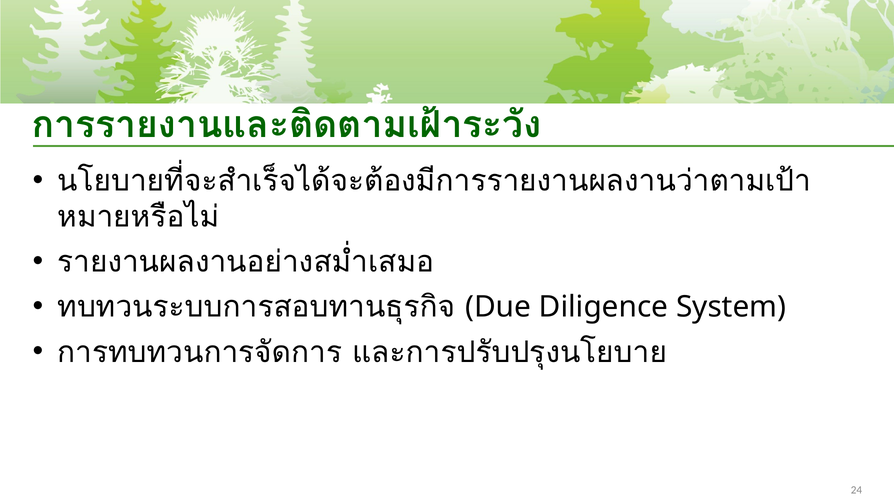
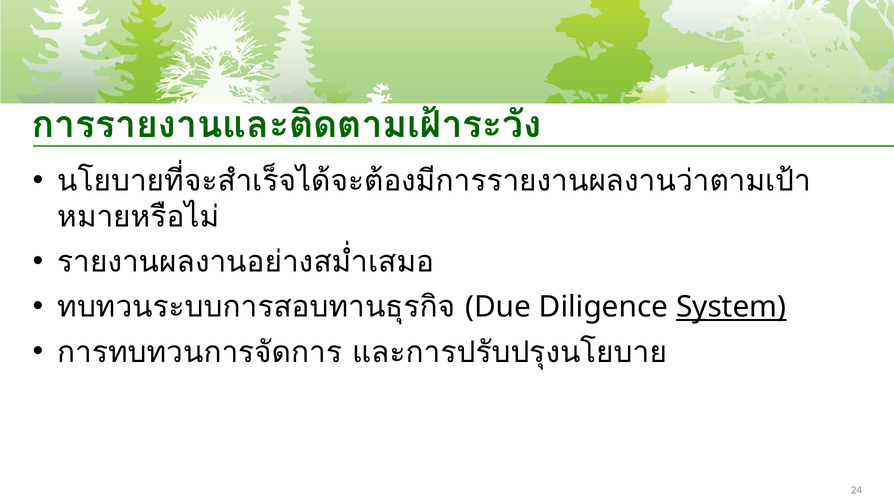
System underline: none -> present (731, 307)
